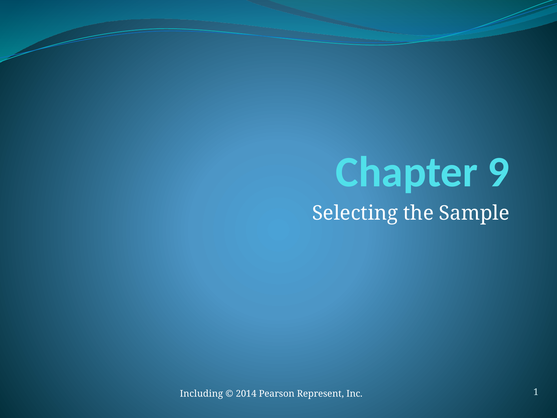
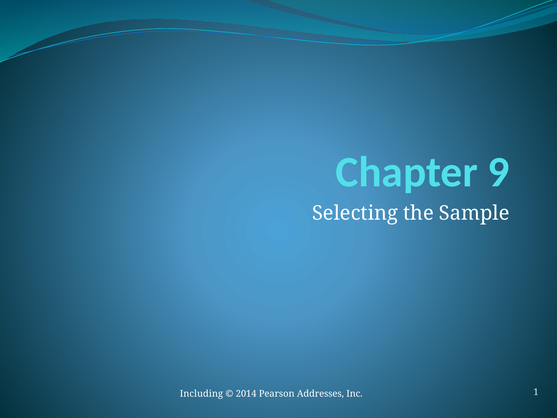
Represent: Represent -> Addresses (320, 394)
